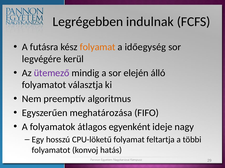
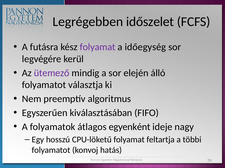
indulnak: indulnak -> időszelet (150, 22)
folyamat colour: orange -> purple (98, 47)
meghatározása: meghatározása -> kiválasztásában (101, 113)
